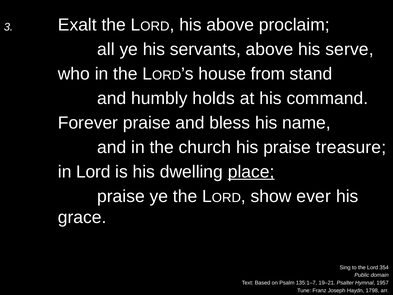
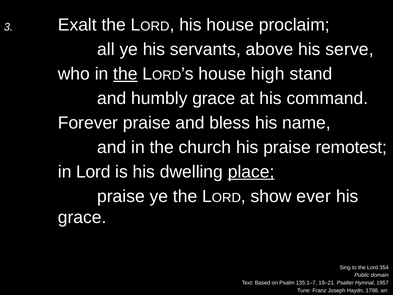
his above: above -> house (230, 25)
the underline: none -> present (125, 74)
from: from -> high (268, 74)
humbly holds: holds -> grace (214, 98)
treasure: treasure -> remotest (351, 147)
